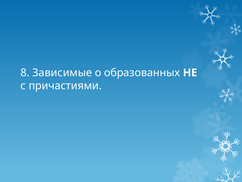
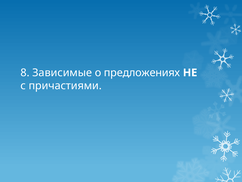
образованных: образованных -> предложениях (142, 72)
